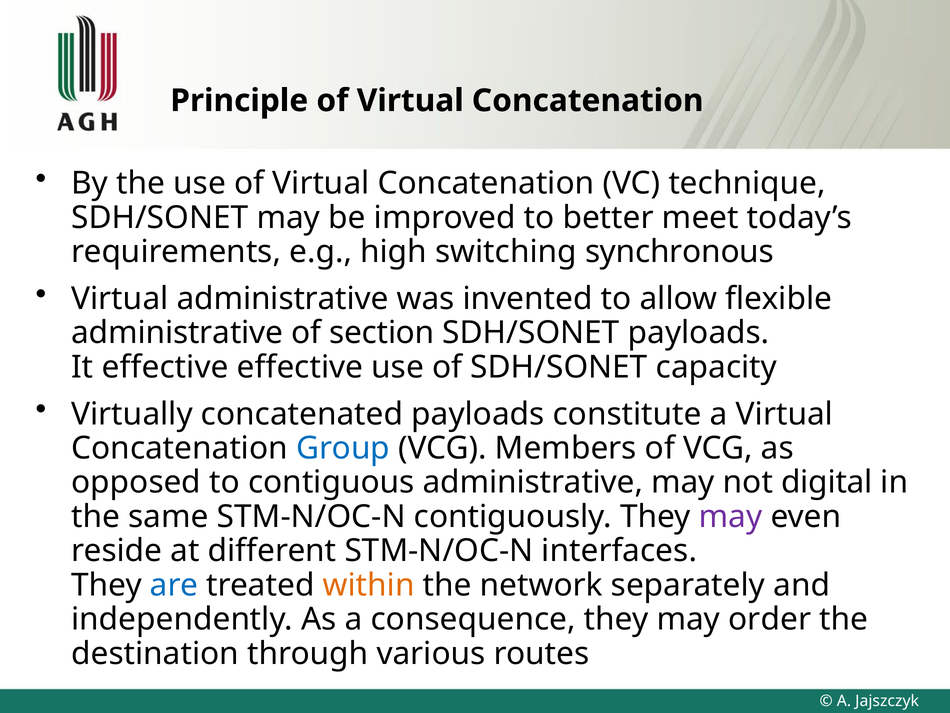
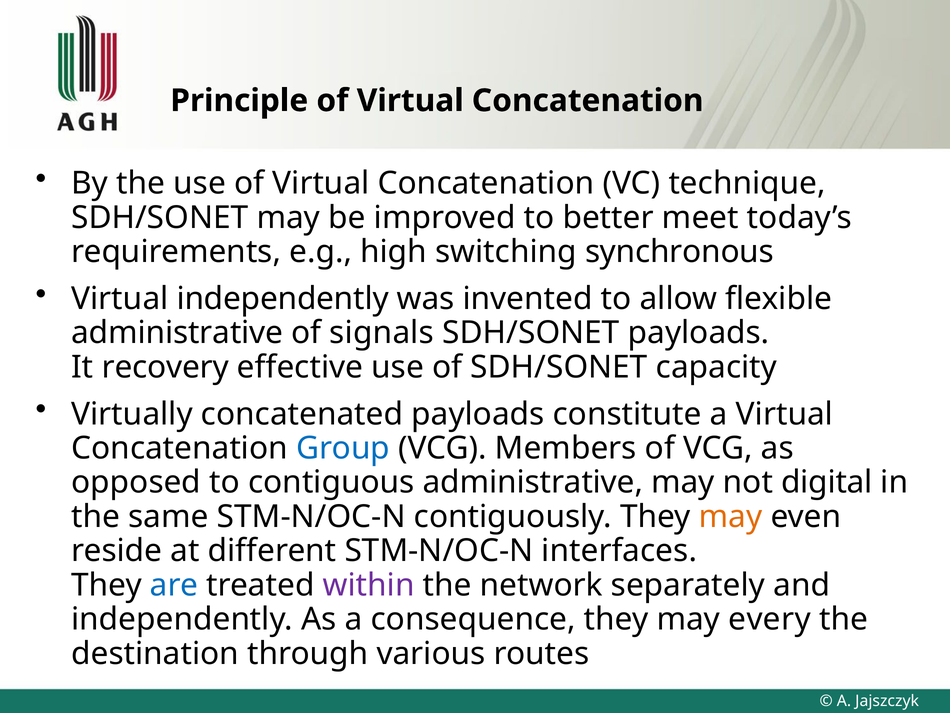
Virtual administrative: administrative -> independently (283, 299)
section: section -> signals (382, 333)
It effective: effective -> recovery (165, 367)
may colour: purple -> orange (731, 516)
within colour: orange -> purple (369, 585)
order: order -> every (770, 619)
